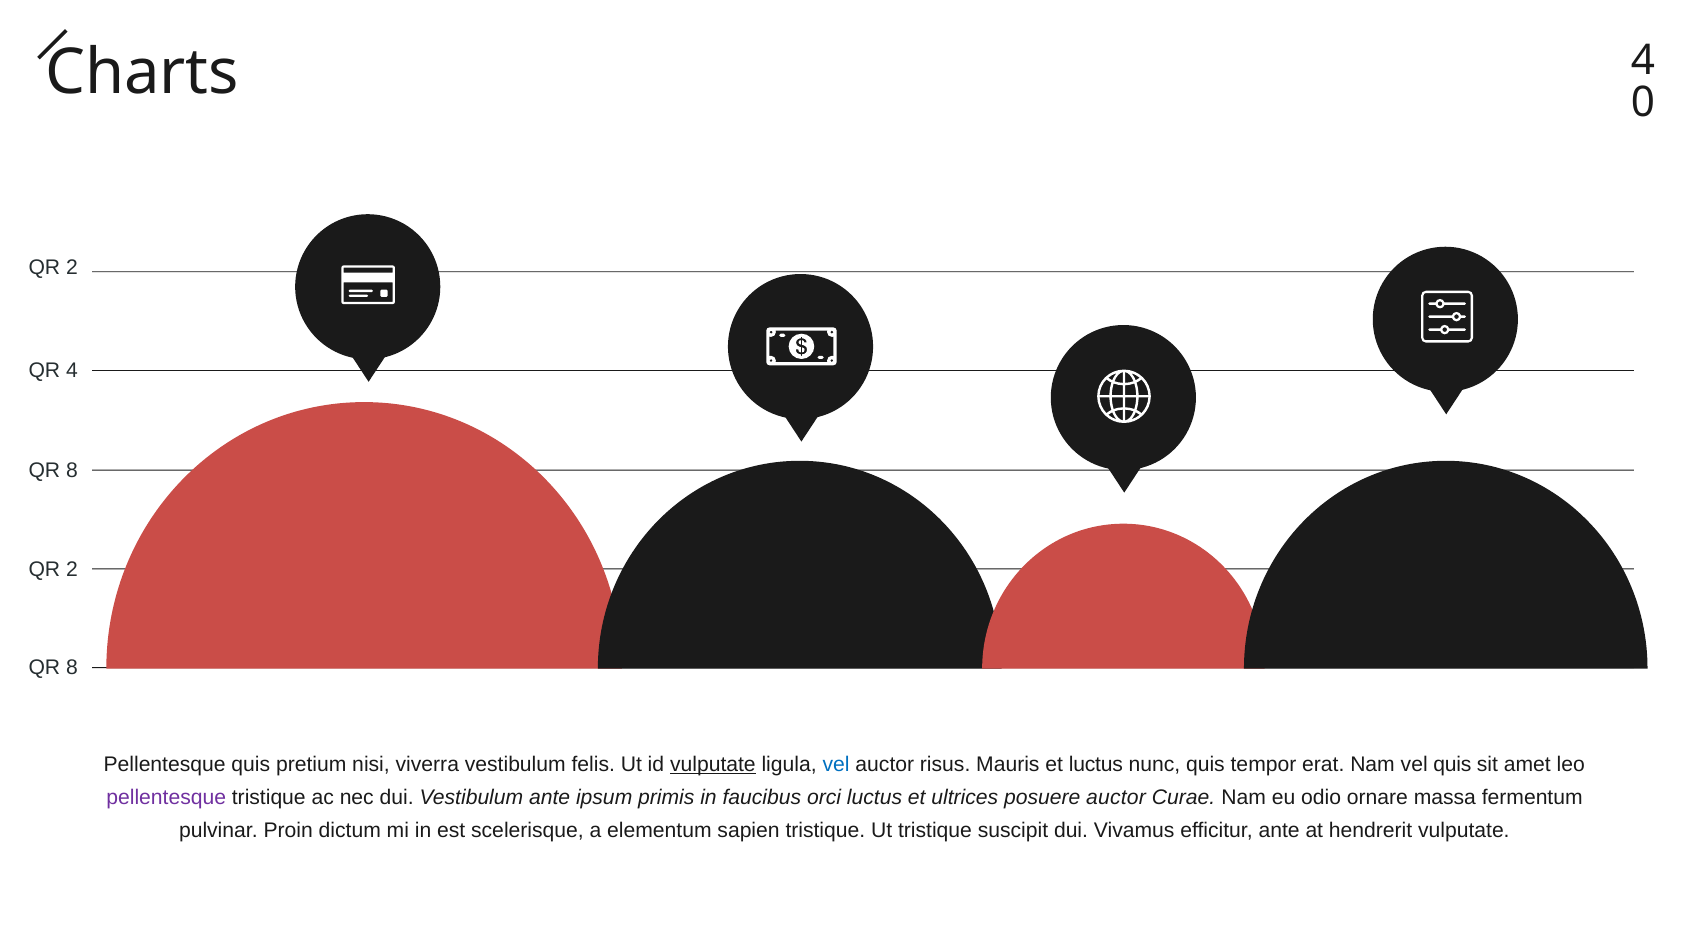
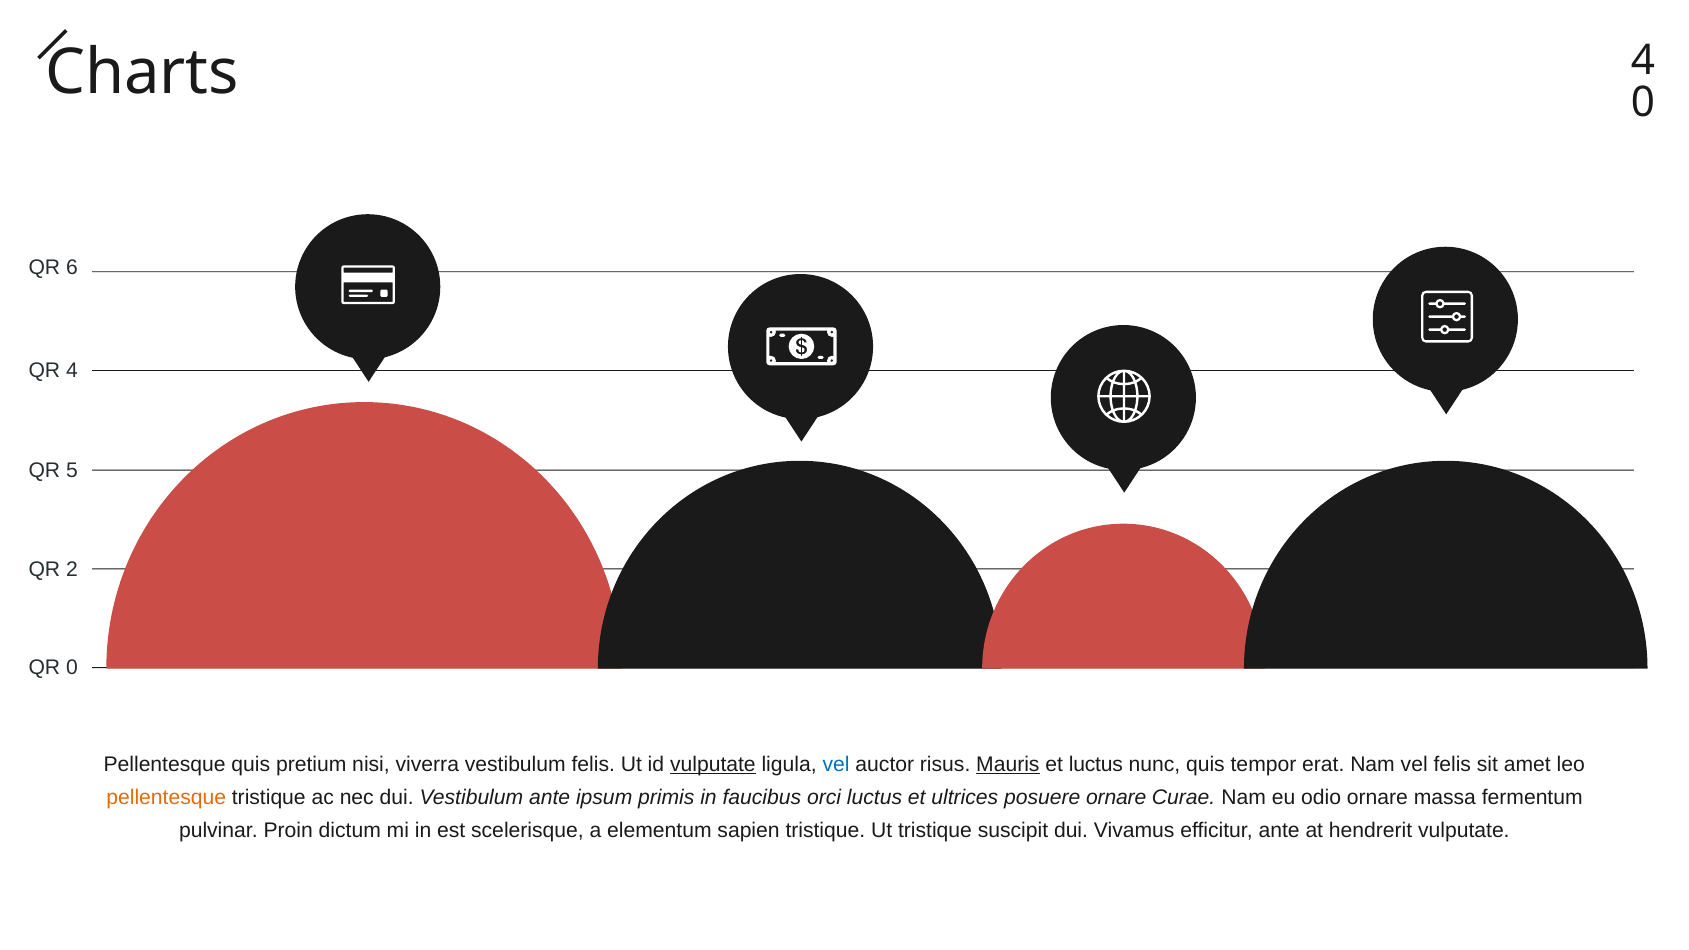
2: 2 -> 6 (72, 268)
8: 8 -> 5 (72, 470)
8: 8 -> 0 (72, 668)
Mauris underline: none -> present (1008, 765)
vel quis: quis -> felis (1452, 765)
pellentesque colour: purple -> orange (166, 798)
posuere auctor: auctor -> ornare (1116, 798)
